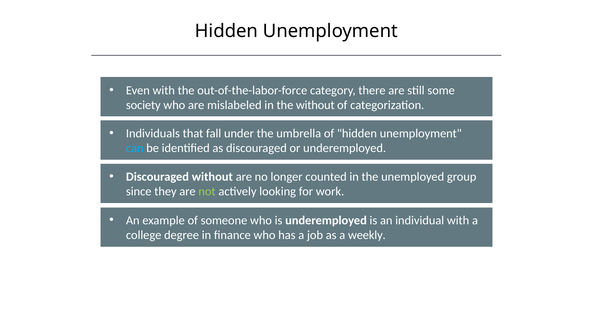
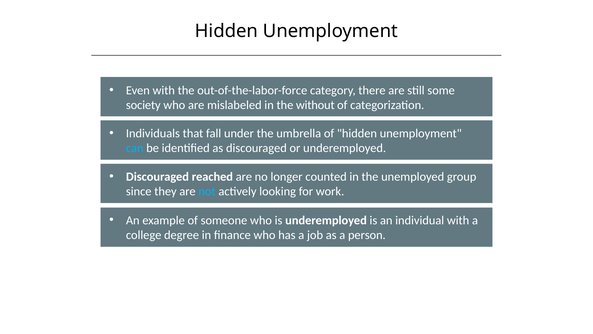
Discouraged without: without -> reached (212, 176)
not colour: light green -> light blue (207, 191)
weekly: weekly -> person (367, 235)
